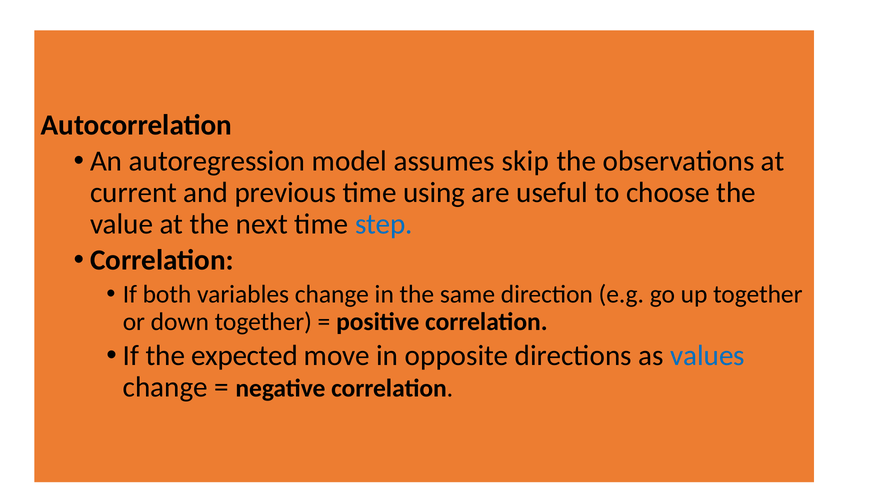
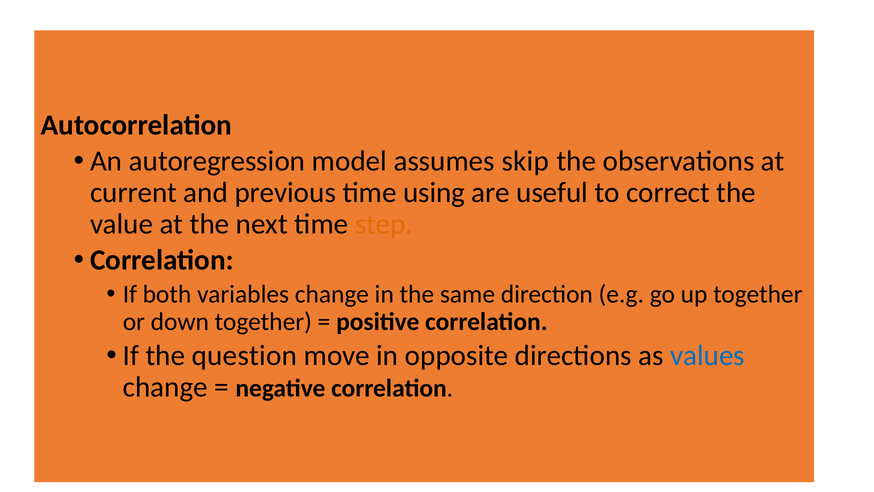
choose: choose -> correct (668, 192)
step colour: blue -> orange (384, 224)
expected: expected -> question (244, 355)
